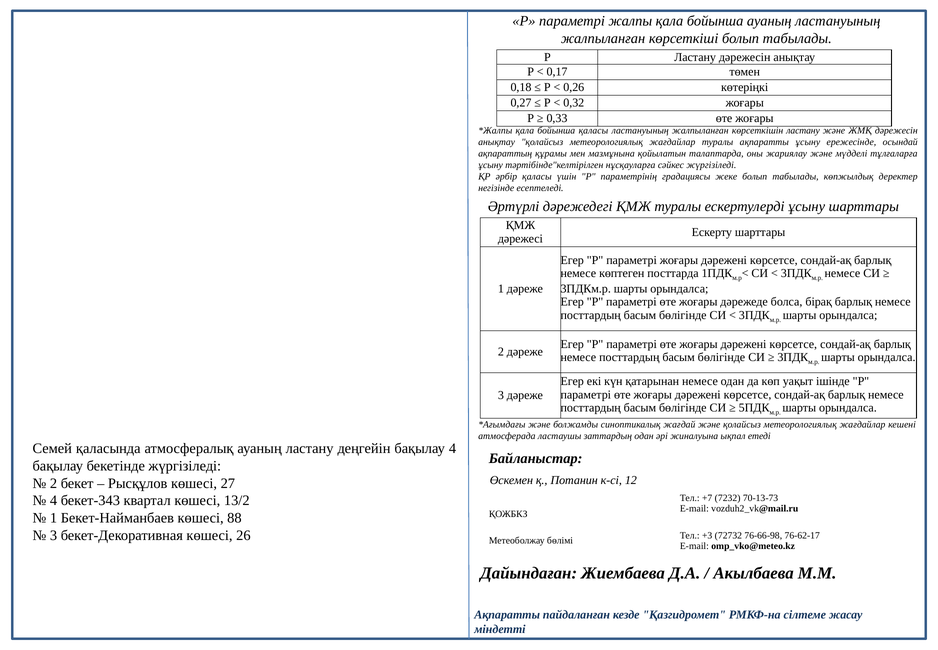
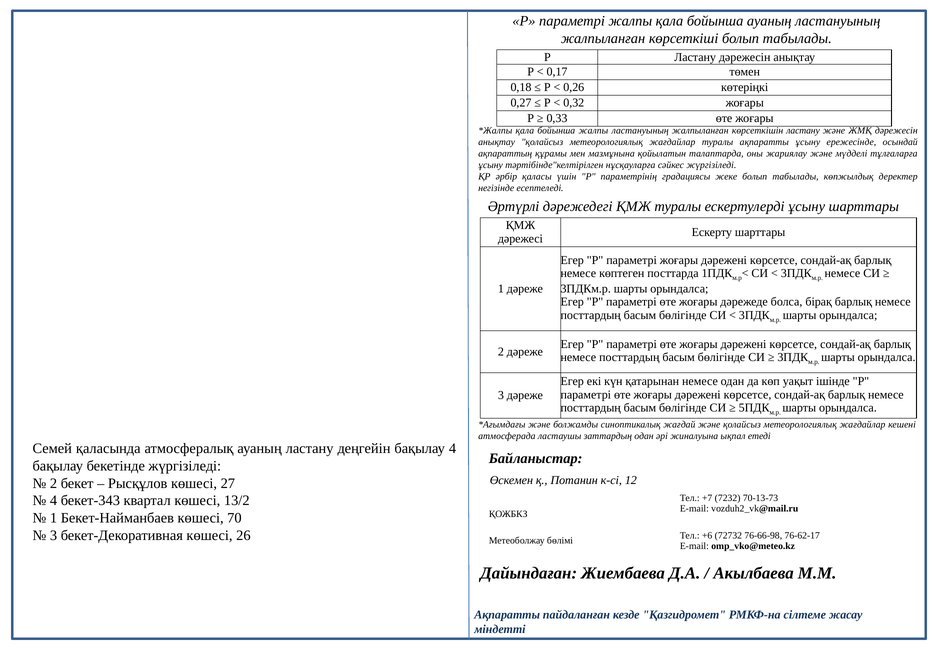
бойынша қаласы: қаласы -> жалпы (593, 131)
88: 88 -> 70 (234, 518)
+3: +3 -> +6 (707, 535)
